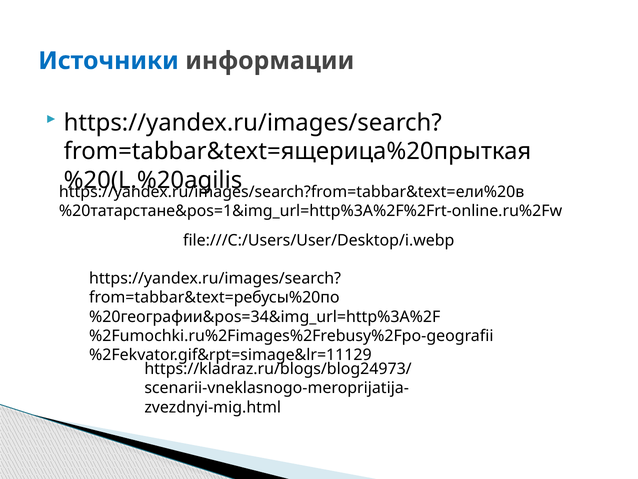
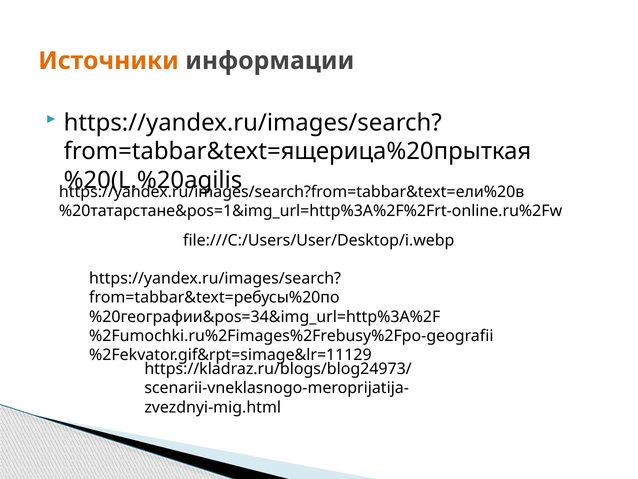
Источники colour: blue -> orange (109, 61)
